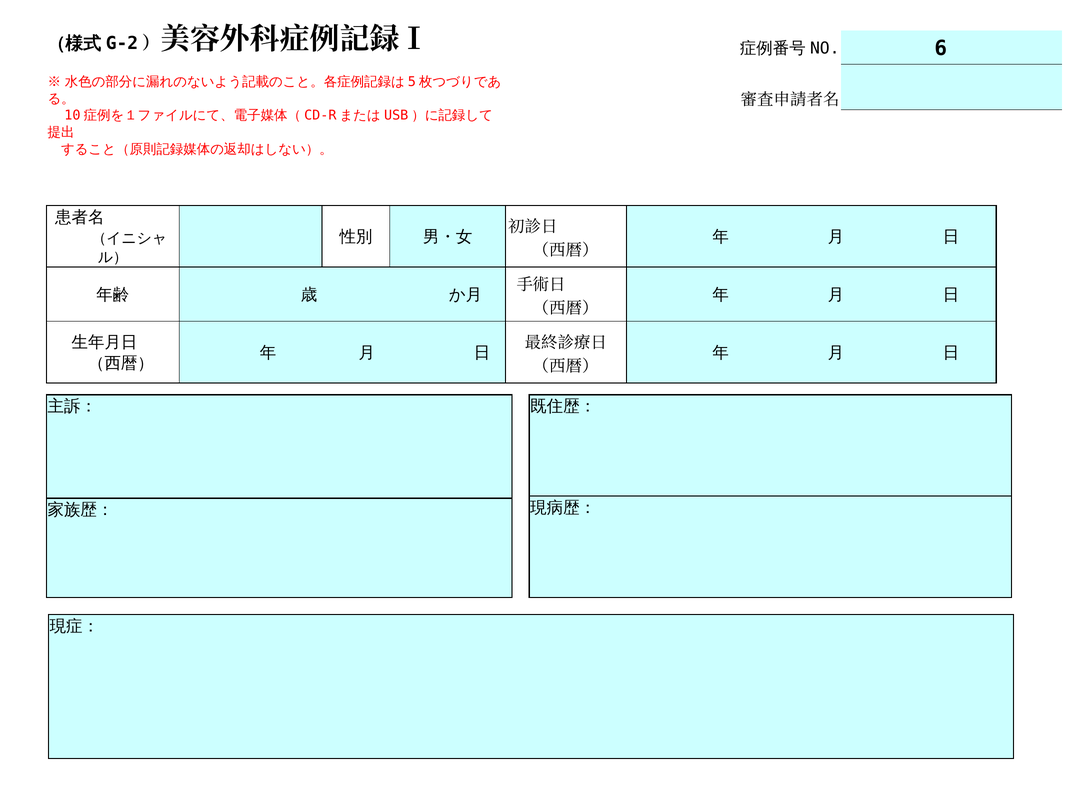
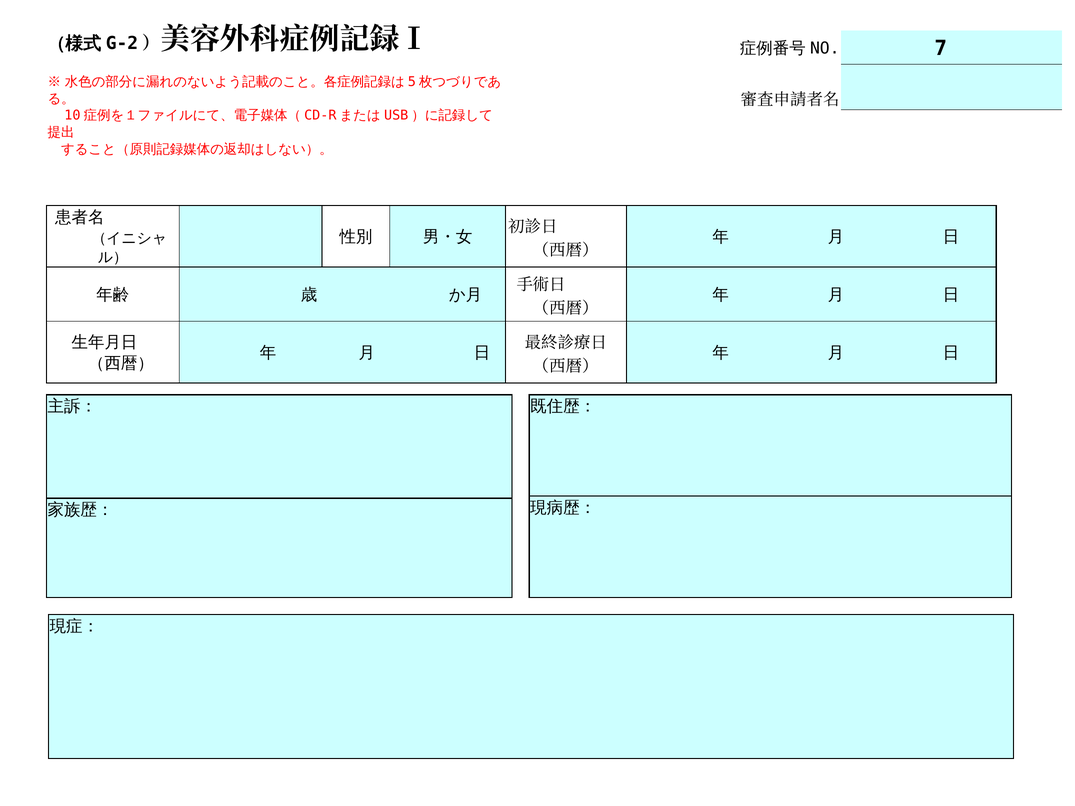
6: 6 -> 7 (941, 48)
